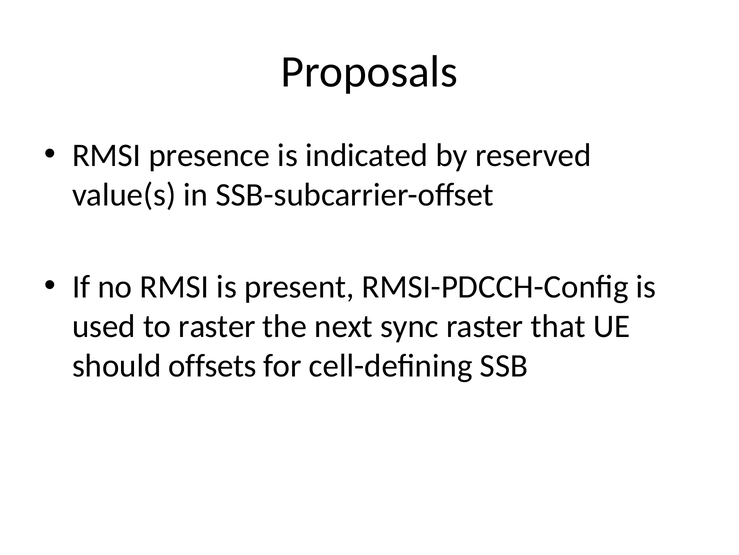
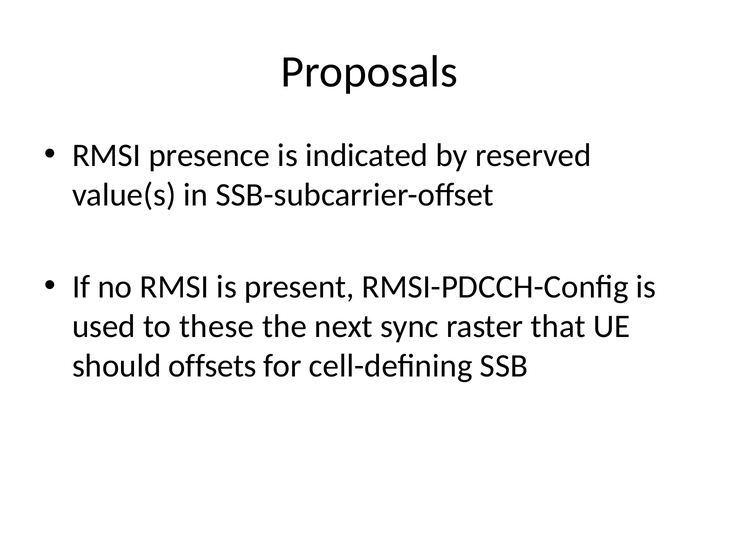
to raster: raster -> these (217, 326)
